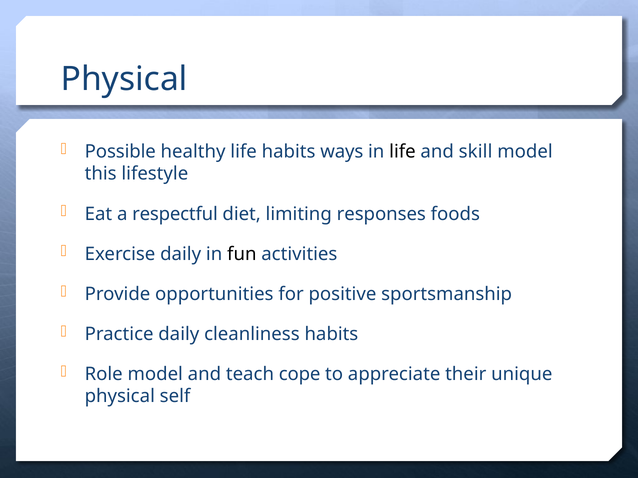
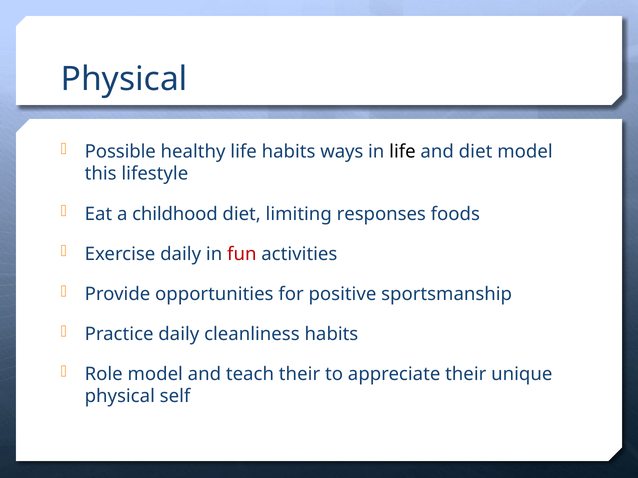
and skill: skill -> diet (476, 152)
respectful: respectful -> childhood (175, 214)
fun colour: black -> red (242, 254)
teach cope: cope -> their (300, 374)
